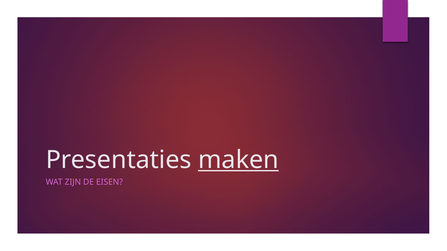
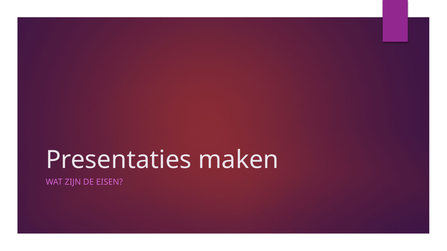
maken underline: present -> none (238, 160)
